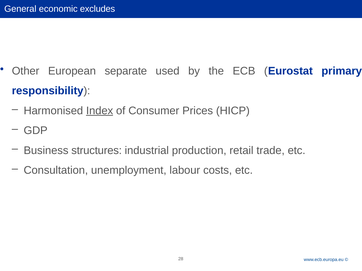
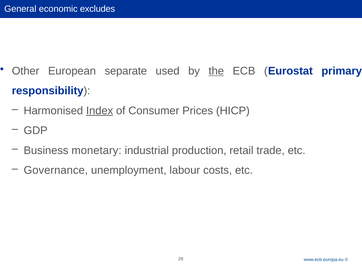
the underline: none -> present (216, 71)
structures: structures -> monetary (96, 151)
Consultation: Consultation -> Governance (56, 171)
